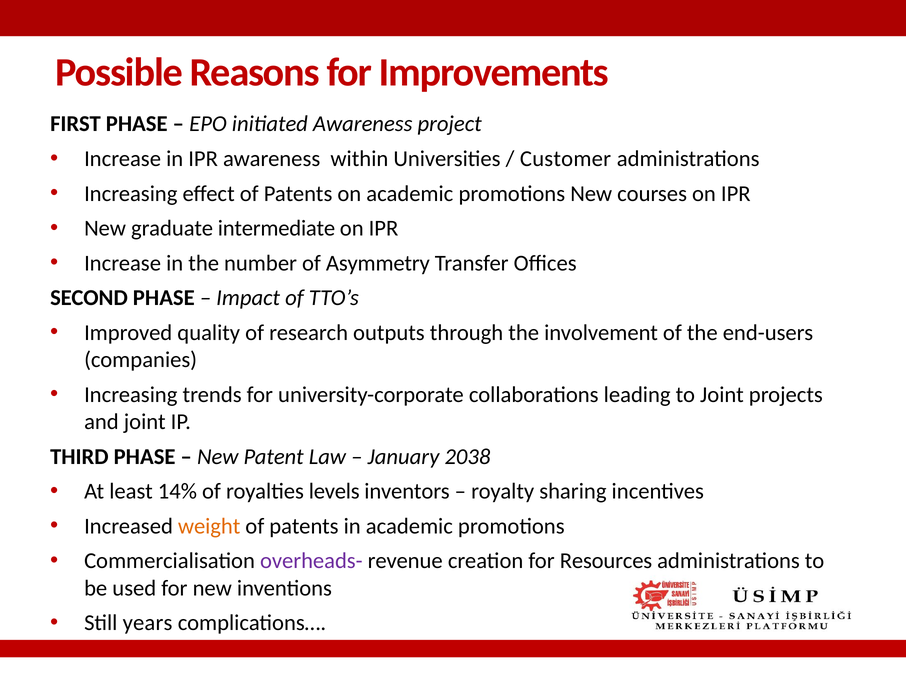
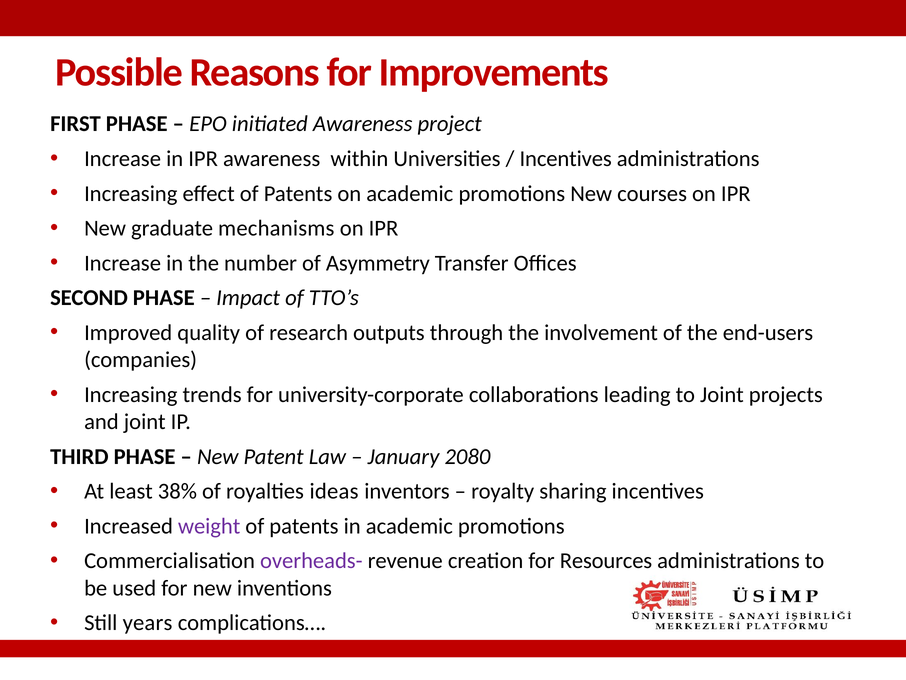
Customer: Customer -> Incentives (566, 159)
intermediate: intermediate -> mechanisms (276, 228)
2038: 2038 -> 2080 (467, 456)
14%: 14% -> 38% (177, 491)
levels: levels -> ideas (334, 491)
weight colour: orange -> purple (209, 526)
